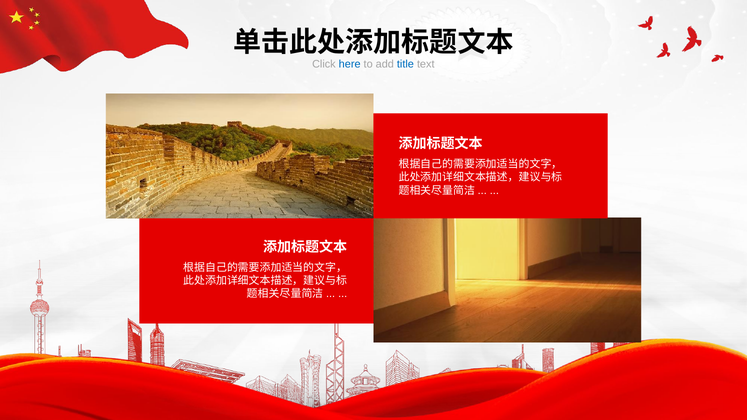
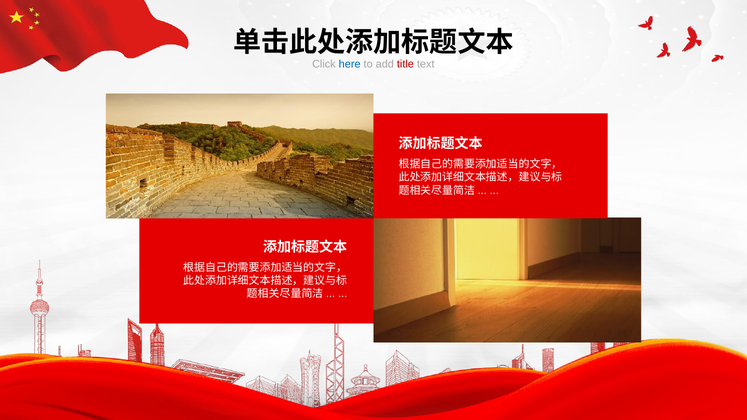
title colour: blue -> red (405, 64)
